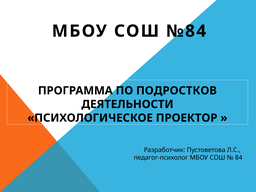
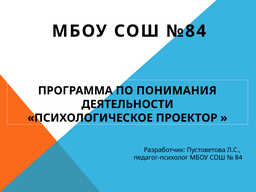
ПОДРОСТКОВ: ПОДРОСТКОВ -> ПОНИМАНИЯ (176, 91)
